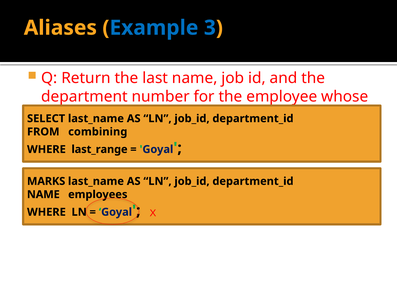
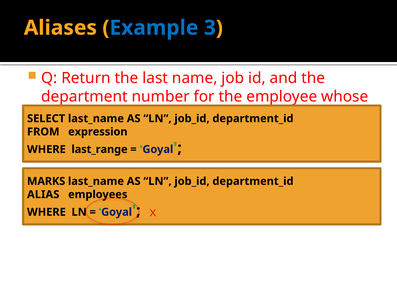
combining: combining -> expression (98, 132)
NAME: NAME -> ALIAS (43, 195)
